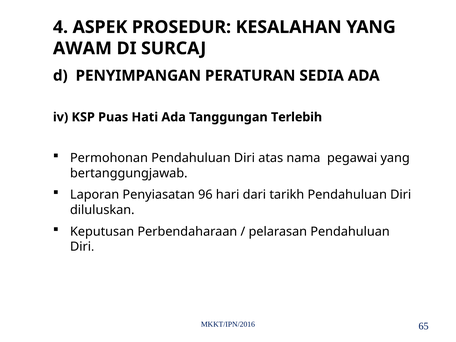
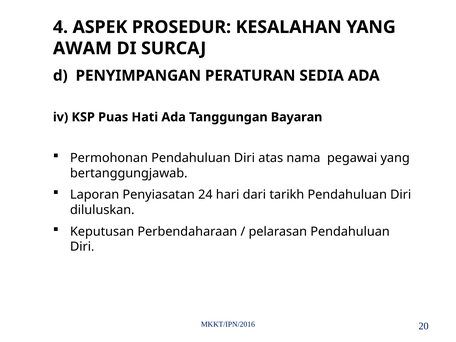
Terlebih: Terlebih -> Bayaran (297, 117)
96: 96 -> 24 (205, 195)
65: 65 -> 20 (424, 326)
